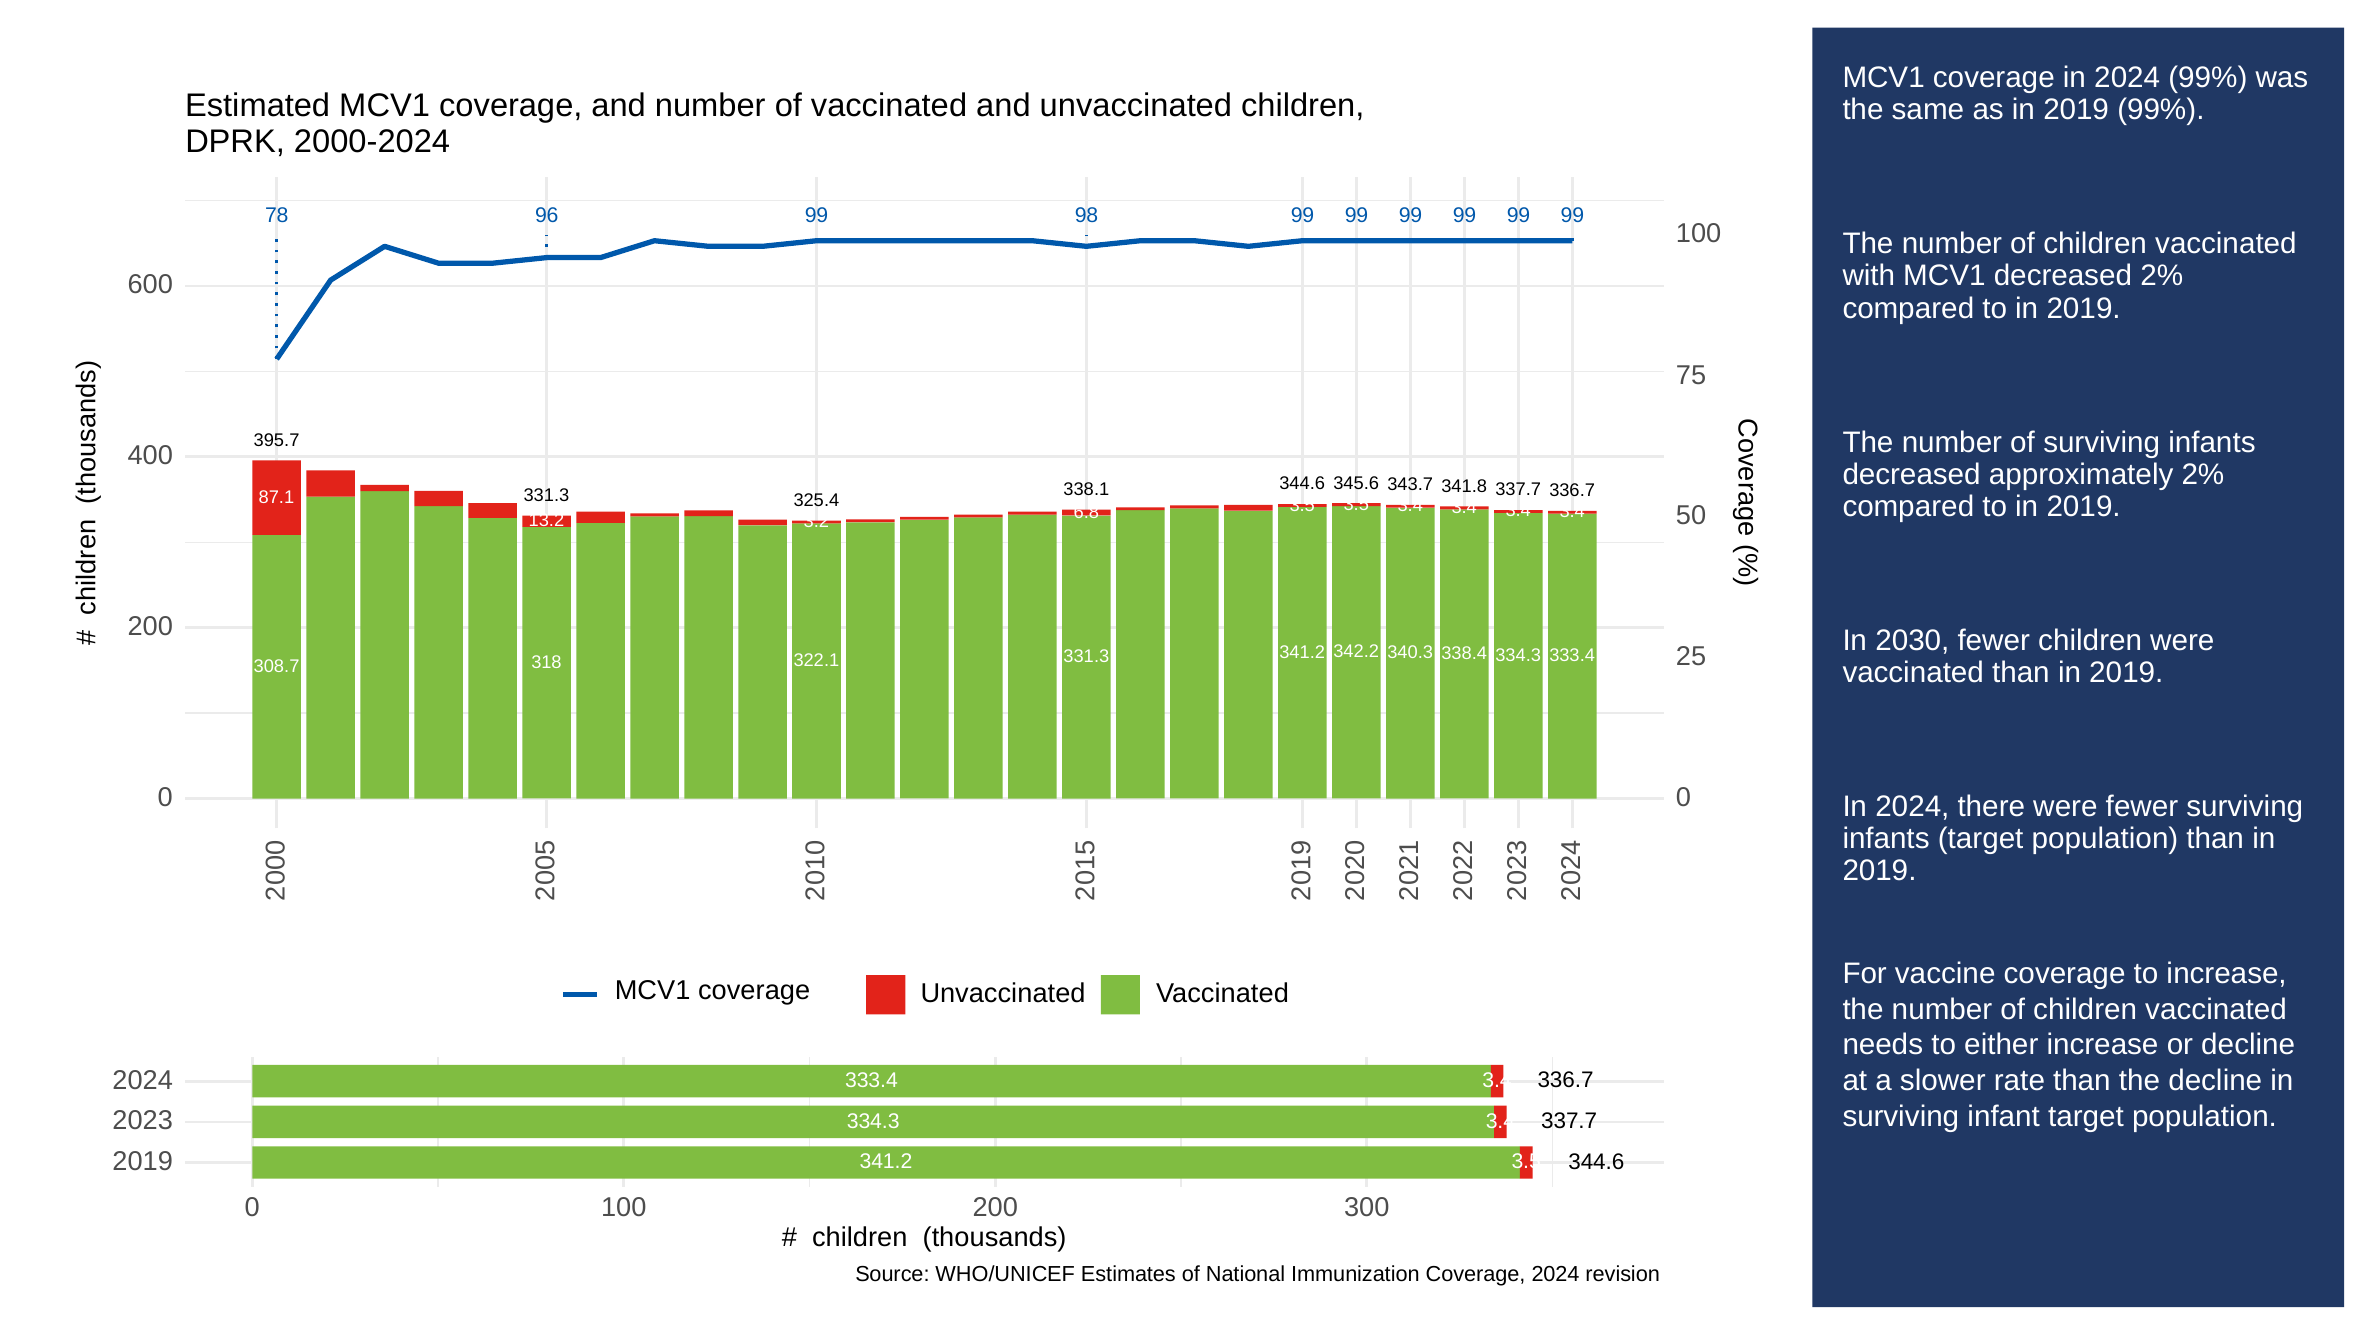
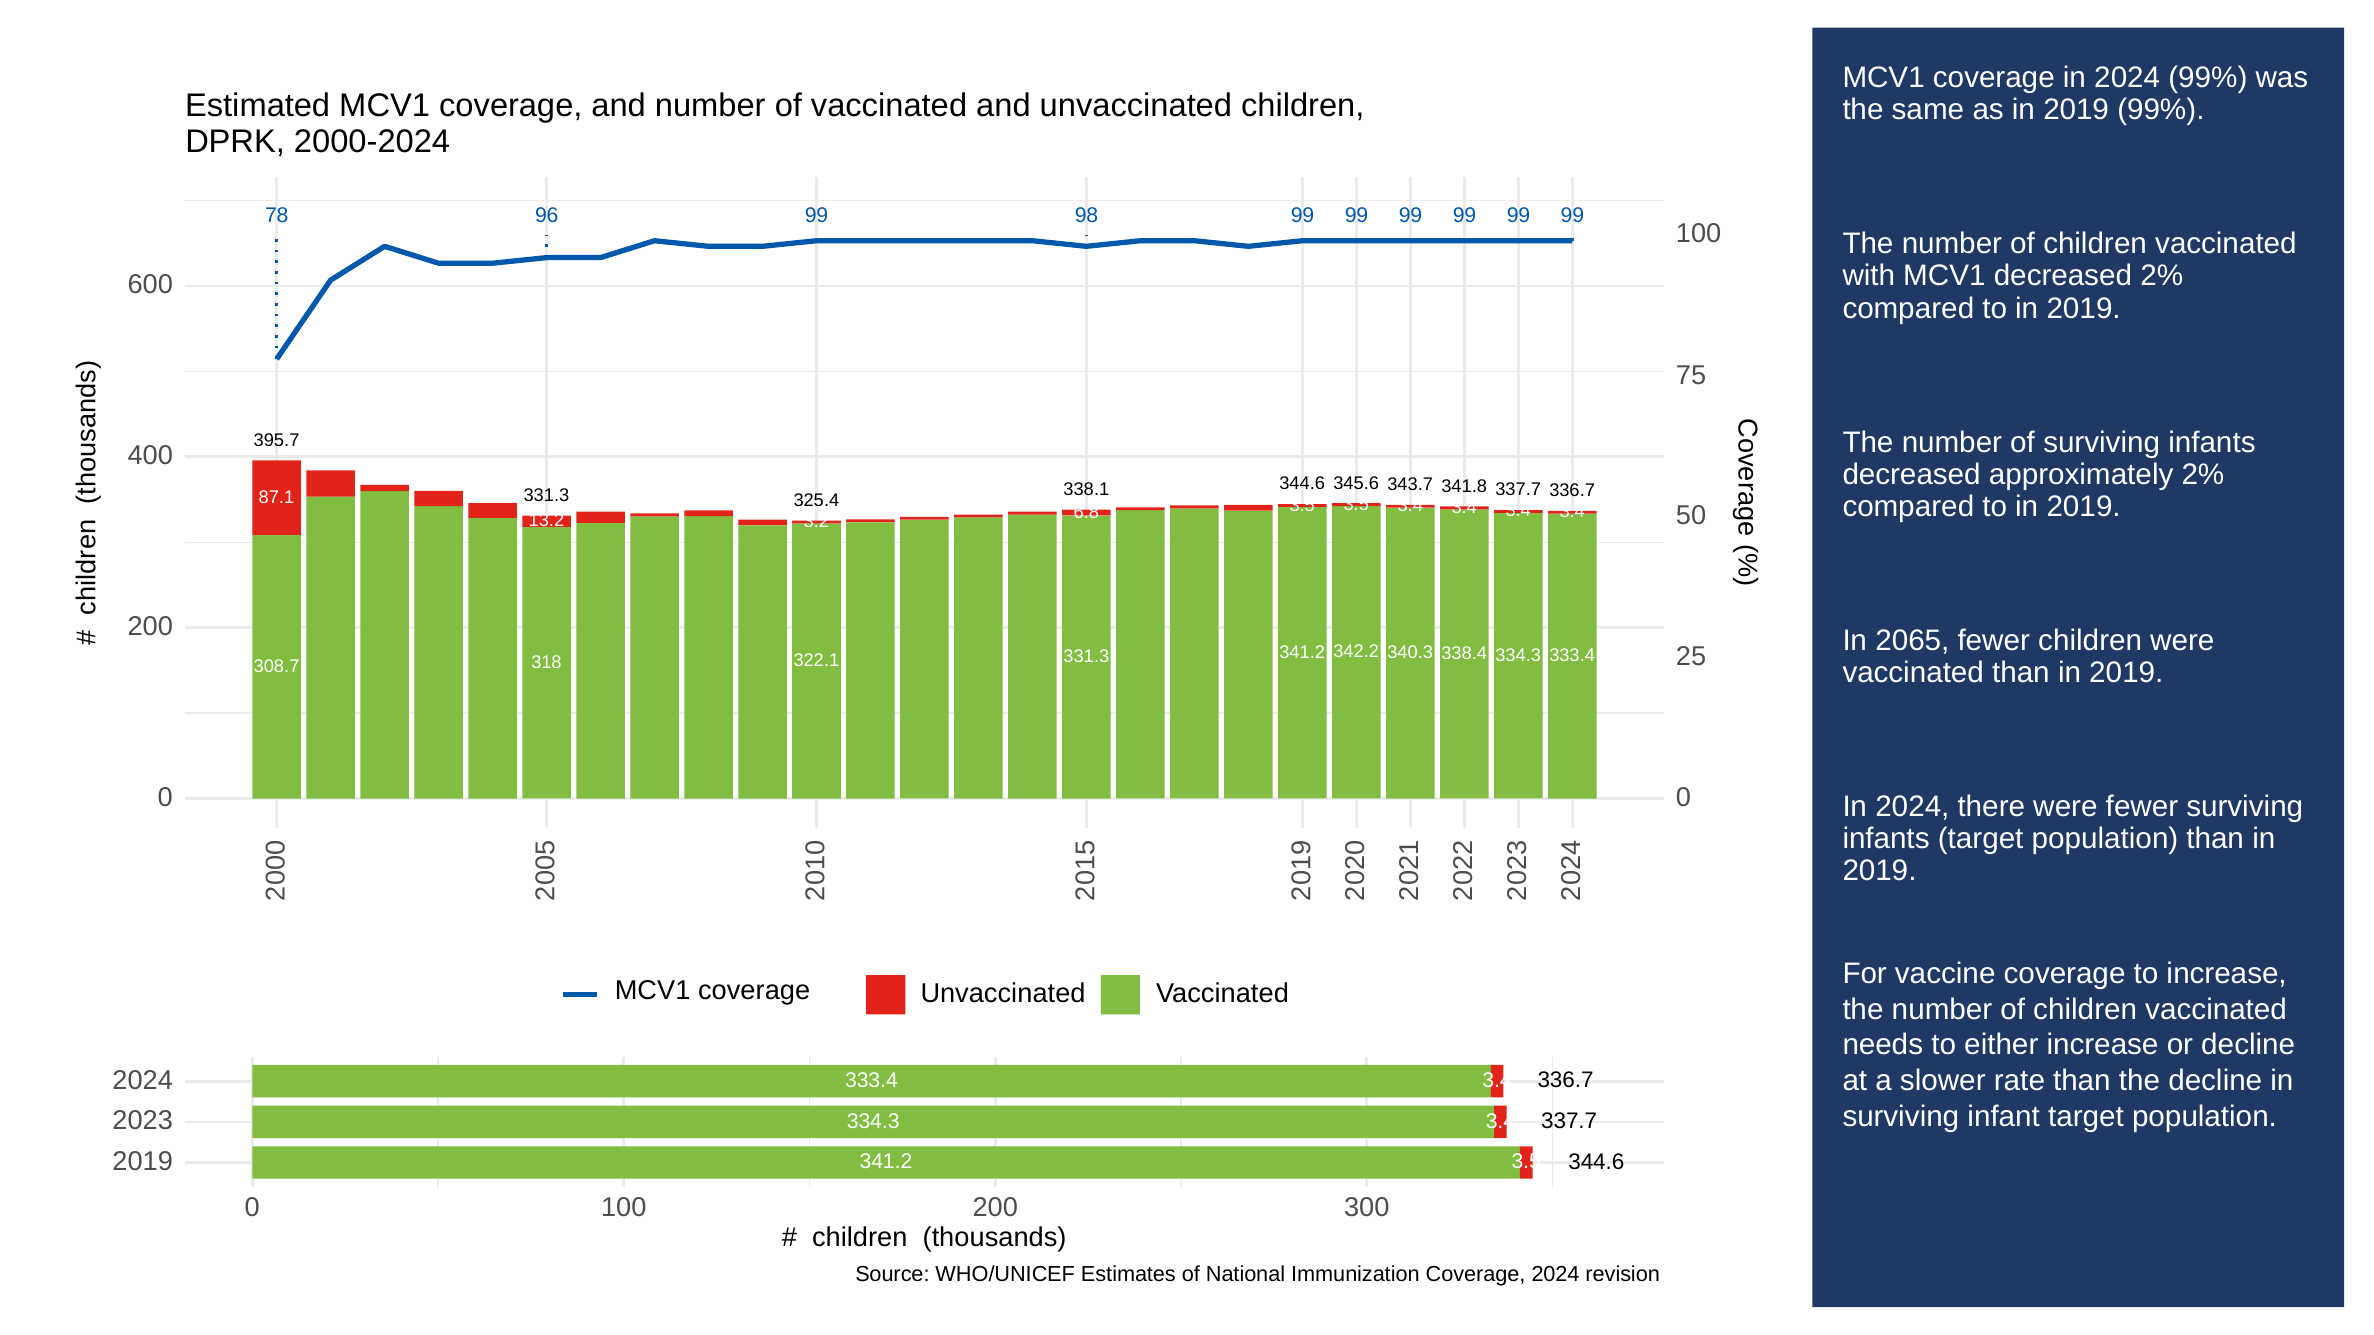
2030: 2030 -> 2065 (1912, 641)
